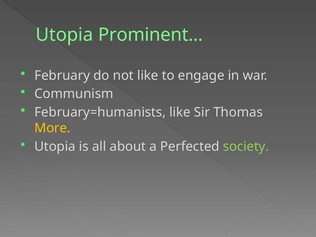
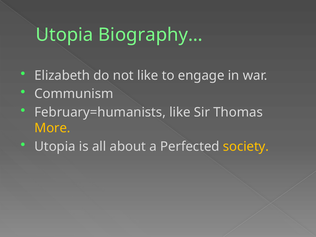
Prominent…: Prominent… -> Biography… (150, 35)
February: February -> Elizabeth (62, 75)
society colour: light green -> yellow (246, 147)
